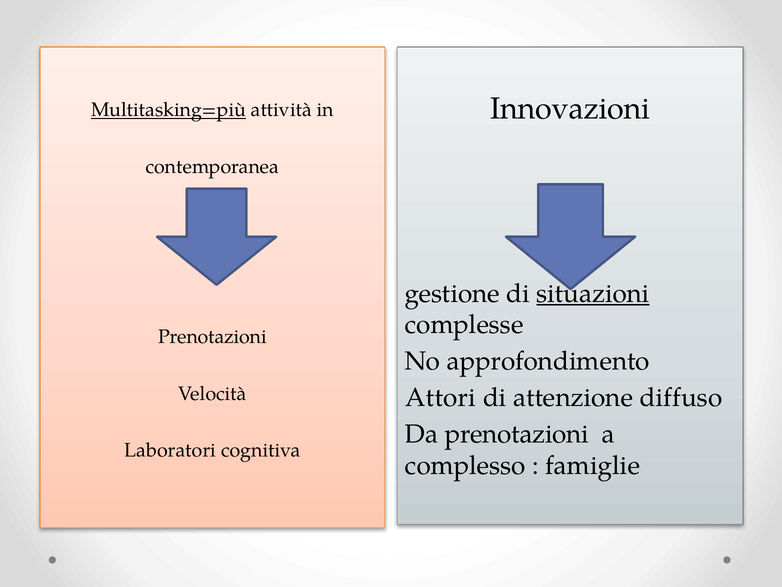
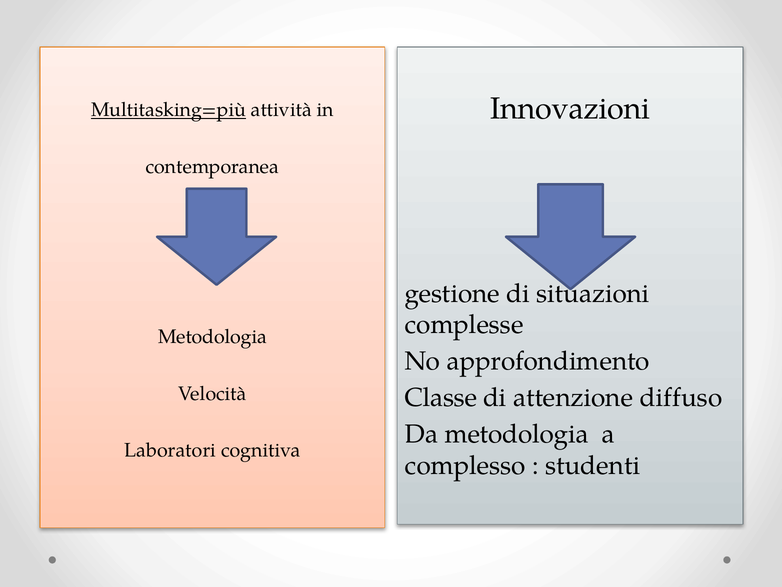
situazioni underline: present -> none (593, 293)
Prenotazioni: Prenotazioni -> Metodologia (212, 337)
Attori: Attori -> Classe (441, 397)
Da prenotazioni: prenotazioni -> metodologia (517, 434)
famiglie: famiglie -> studenti (593, 465)
